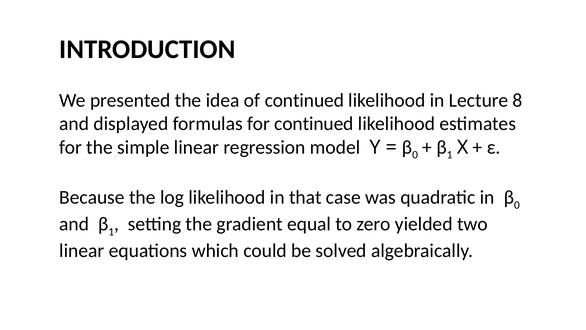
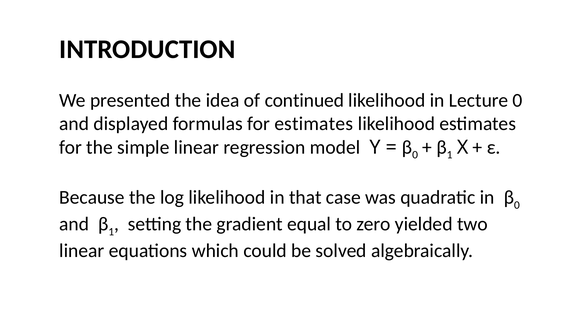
Lecture 8: 8 -> 0 (518, 100)
for continued: continued -> estimates (314, 124)
